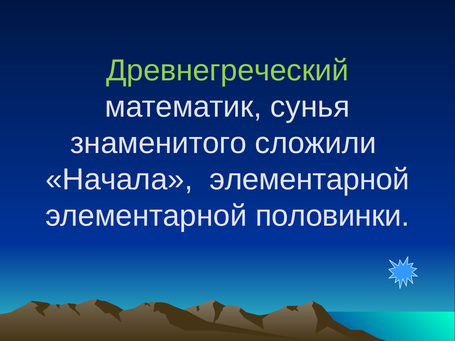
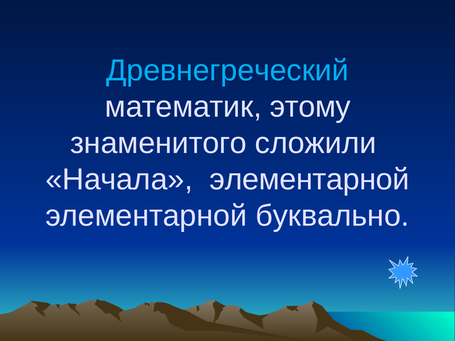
Древнегреческий colour: light green -> light blue (227, 71)
сунья: сунья -> этому (310, 107)
половинки: половинки -> буквально (332, 216)
